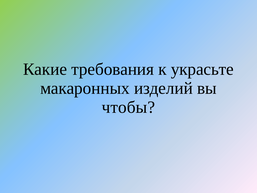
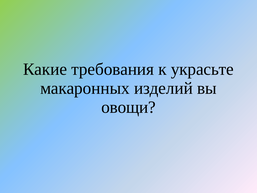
чтобы: чтобы -> овощи (129, 107)
